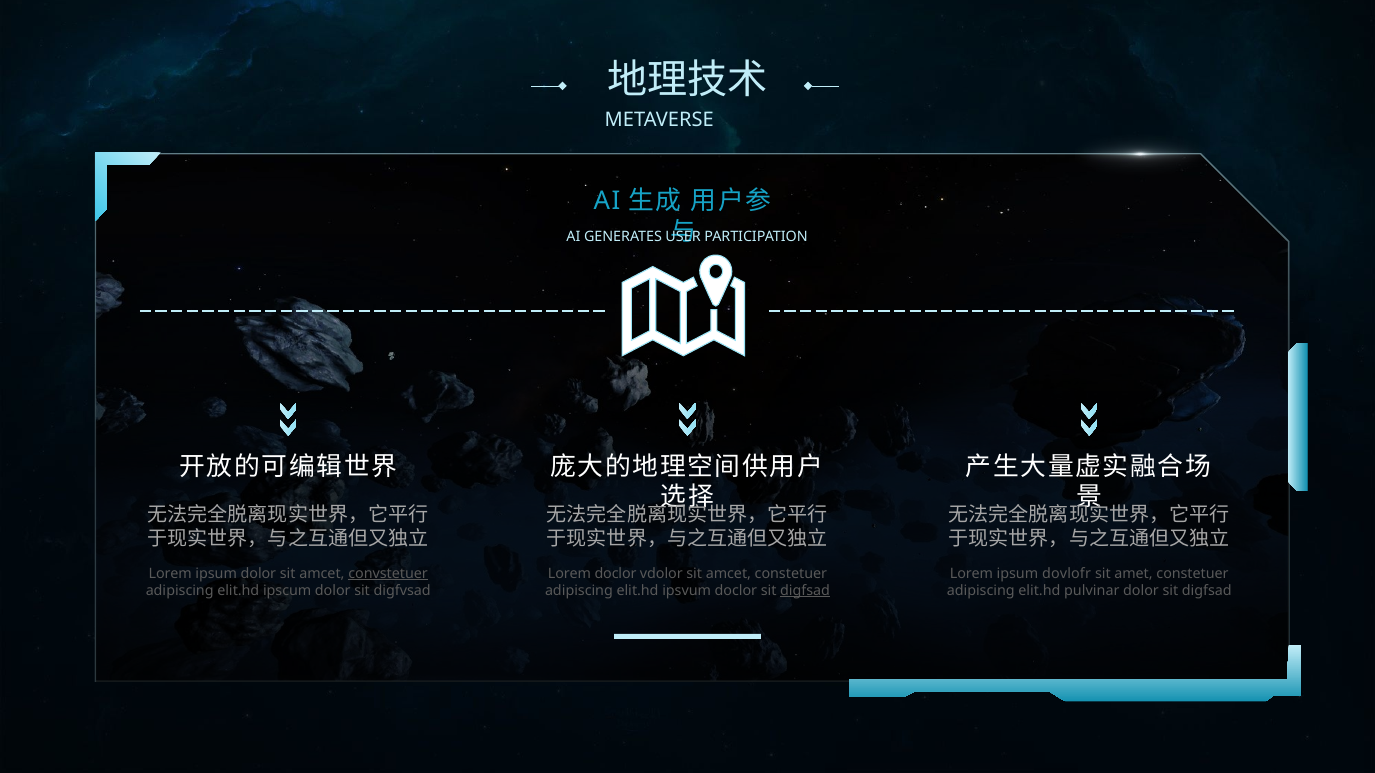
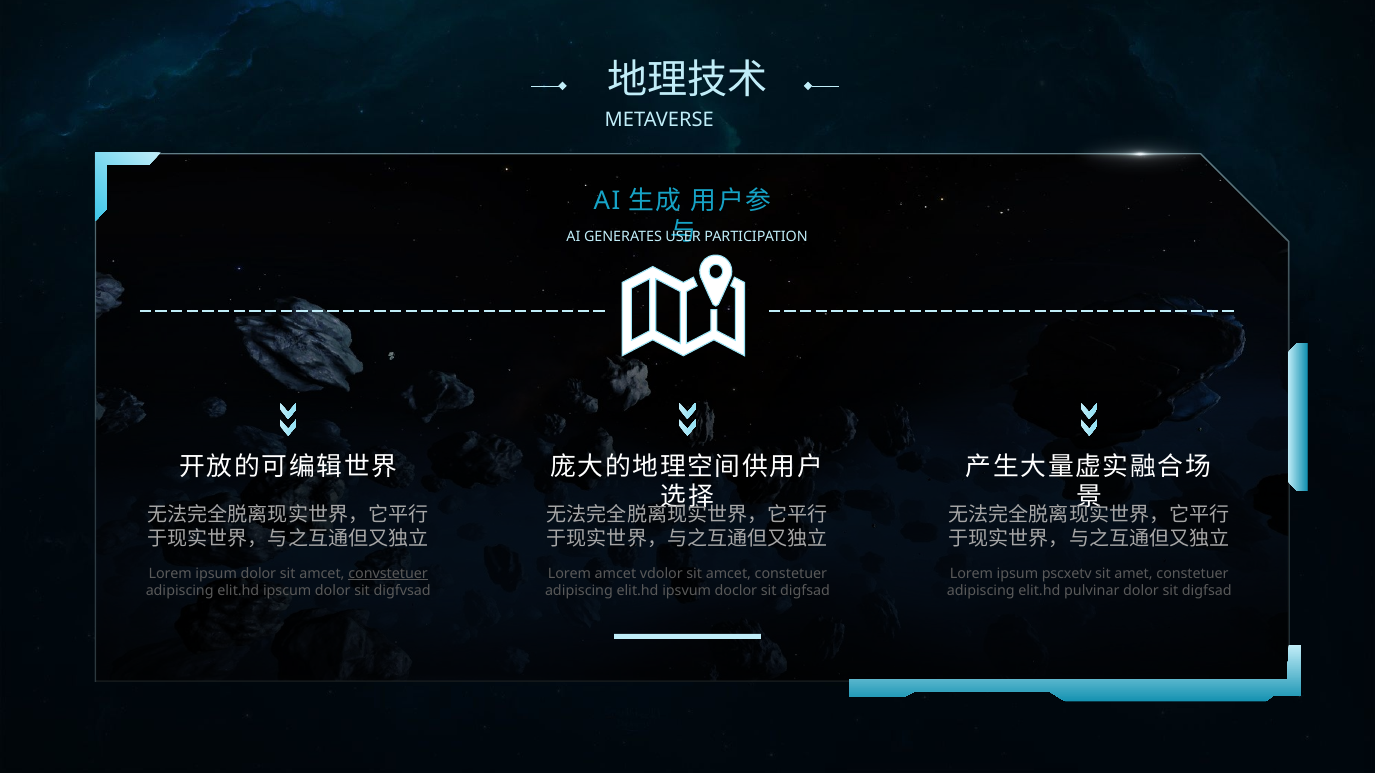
Lorem doclor: doclor -> amcet (615, 574)
dovlofr: dovlofr -> pscxetv (1067, 574)
digfsad underline: present -> none (805, 591)
